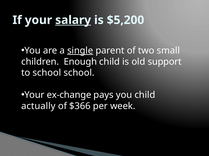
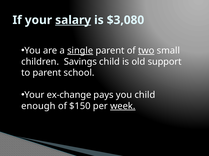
$5,200: $5,200 -> $3,080 (125, 20)
two underline: none -> present (146, 51)
Enough: Enough -> Savings (80, 62)
to school: school -> parent (47, 73)
actually: actually -> enough (38, 107)
$366: $366 -> $150 (80, 107)
week underline: none -> present (123, 107)
